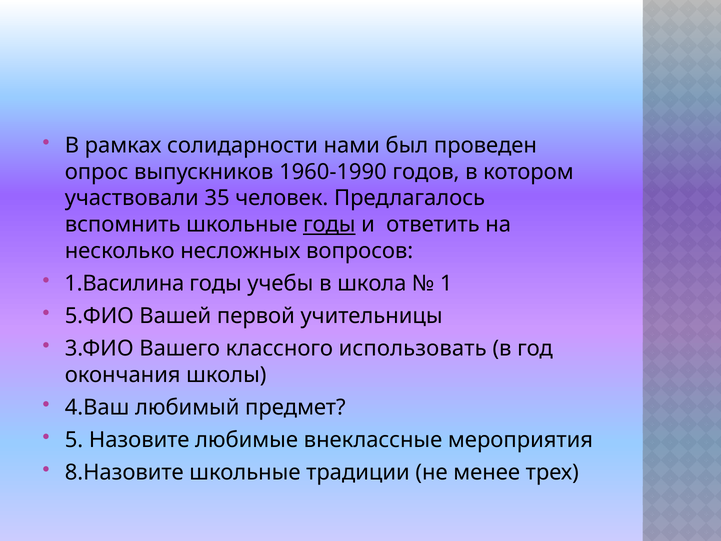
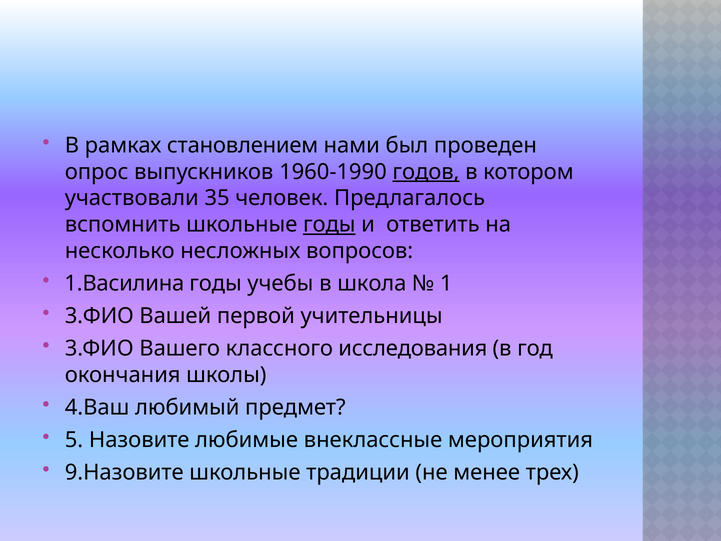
солидарности: солидарности -> становлением (243, 145)
годов underline: none -> present (426, 172)
5.ФИО: 5.ФИО -> 3.ФИО (99, 316)
использовать: использовать -> исследования (413, 348)
8.Назовите: 8.Назовите -> 9.Назовите (124, 472)
